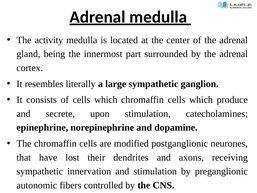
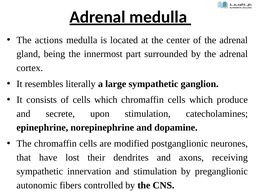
activity: activity -> actions (49, 40)
